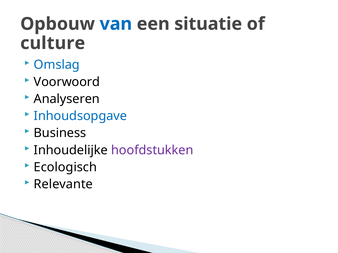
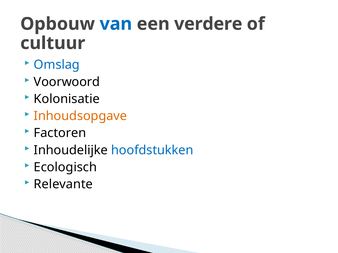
situatie: situatie -> verdere (208, 24)
culture: culture -> cultuur (53, 43)
Analyseren: Analyseren -> Kolonisatie (67, 99)
Inhoudsopgave colour: blue -> orange (80, 116)
Business: Business -> Factoren (60, 133)
hoofdstukken colour: purple -> blue (152, 150)
